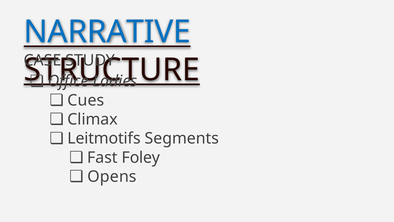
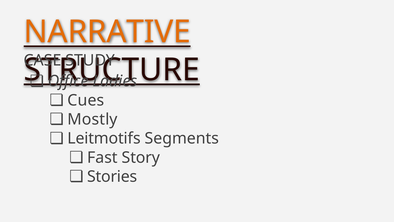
NARRATIVE colour: blue -> orange (107, 32)
Climax: Climax -> Mostly (93, 119)
Foley: Foley -> Story (141, 157)
Opens: Opens -> Stories (112, 176)
